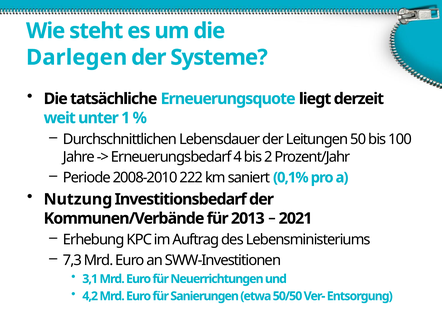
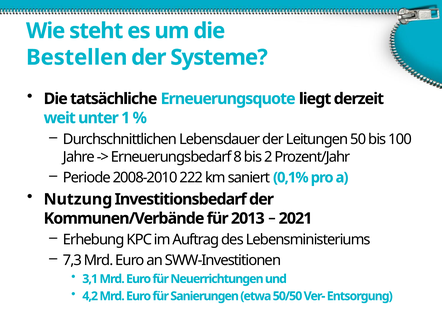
Darlegen: Darlegen -> Bestellen (77, 57)
4: 4 -> 8 (238, 157)
